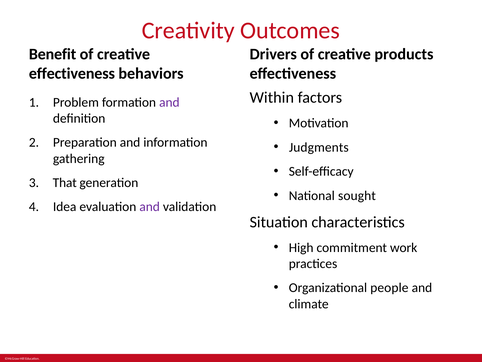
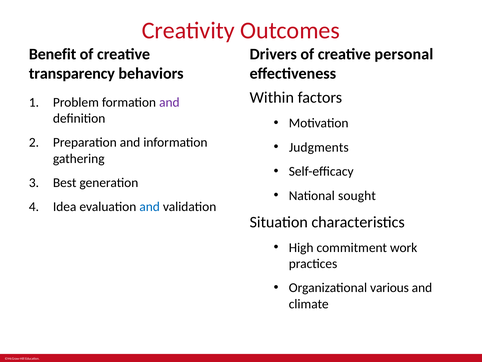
products: products -> personal (404, 54)
effectiveness: effectiveness -> transparency (72, 73)
That: That -> Best (65, 182)
and colour: purple -> blue (150, 207)
people: people -> various (390, 287)
